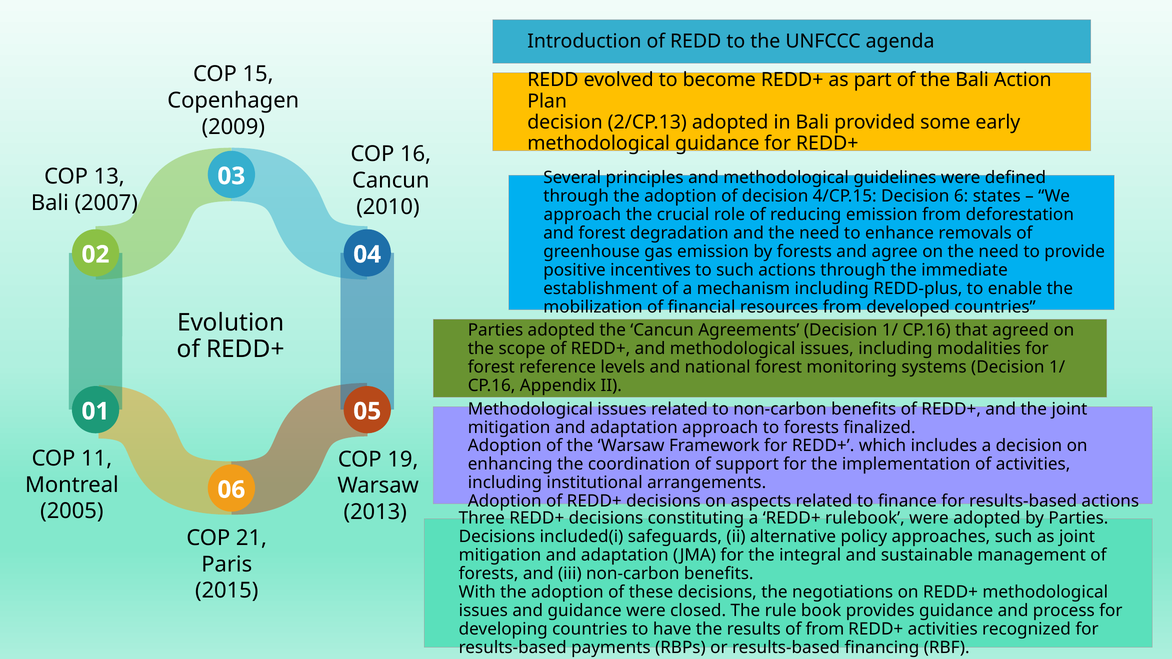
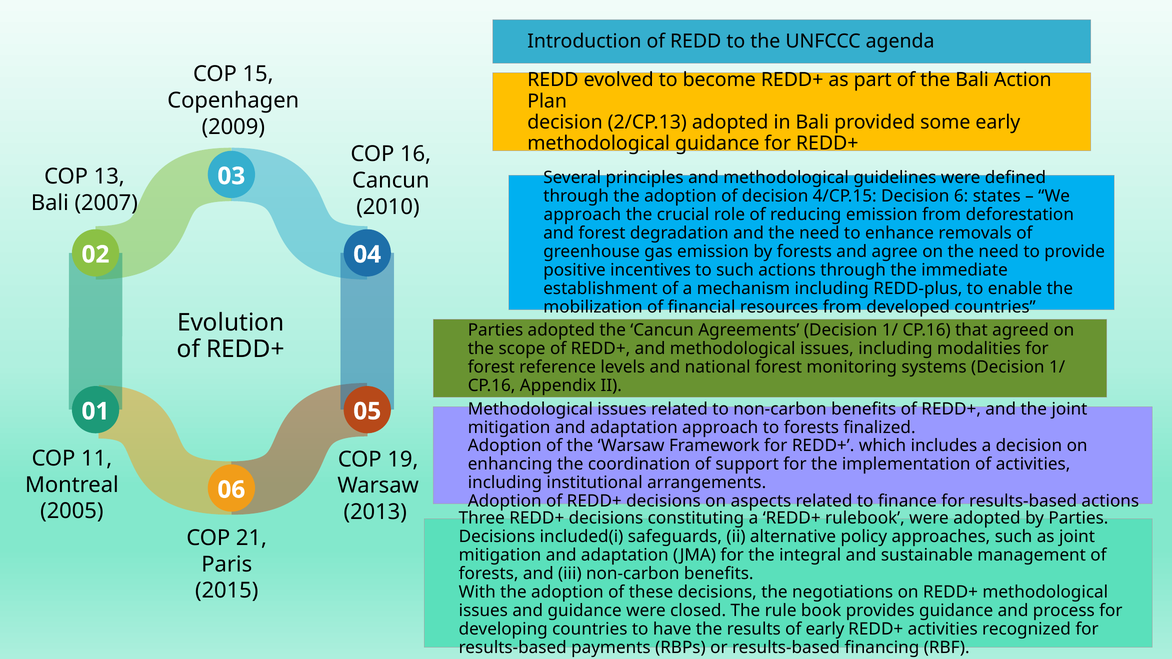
of from: from -> early (825, 629)
